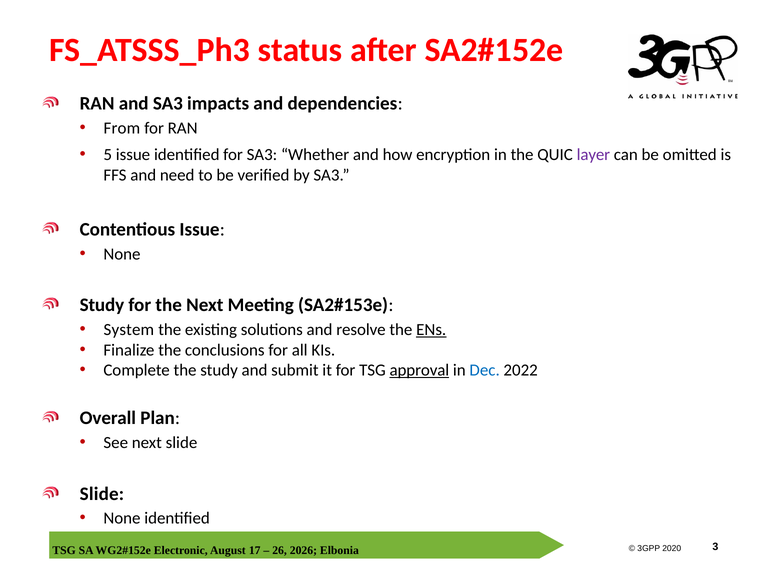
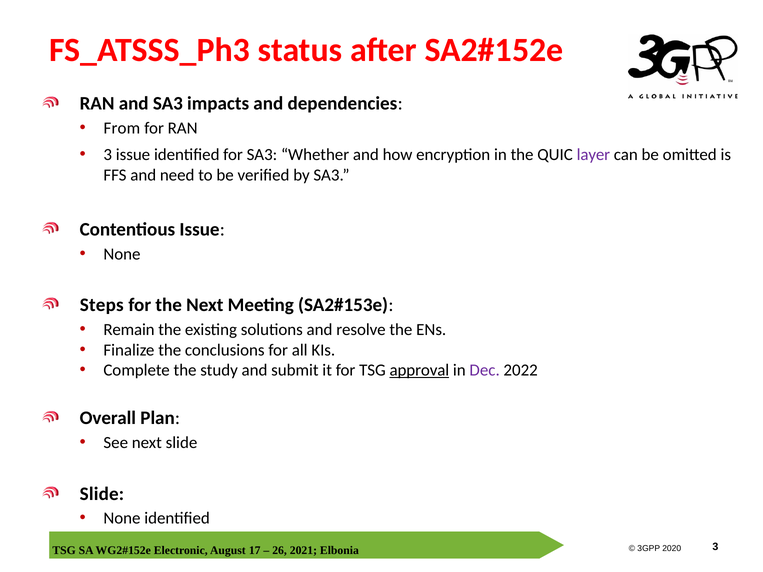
5: 5 -> 3 (108, 155)
Study: Study -> Steps (102, 305)
System: System -> Remain (129, 330)
ENs underline: present -> none (431, 330)
Dec colour: blue -> purple (485, 370)
2026: 2026 -> 2021 (303, 551)
